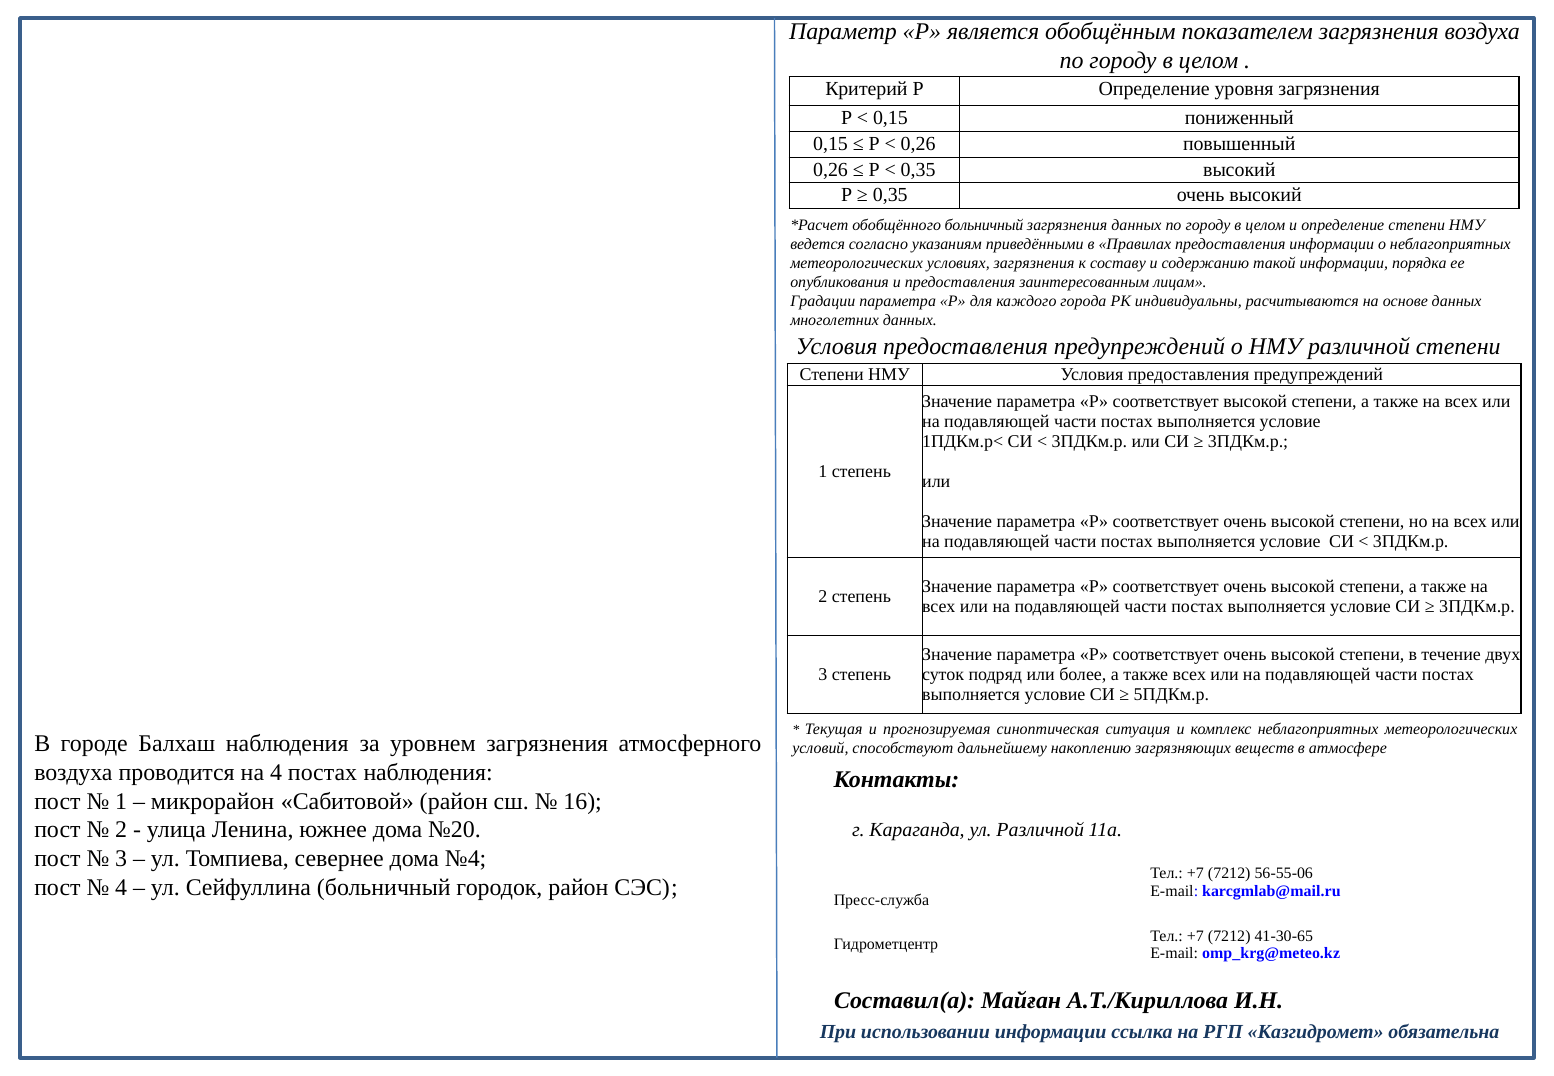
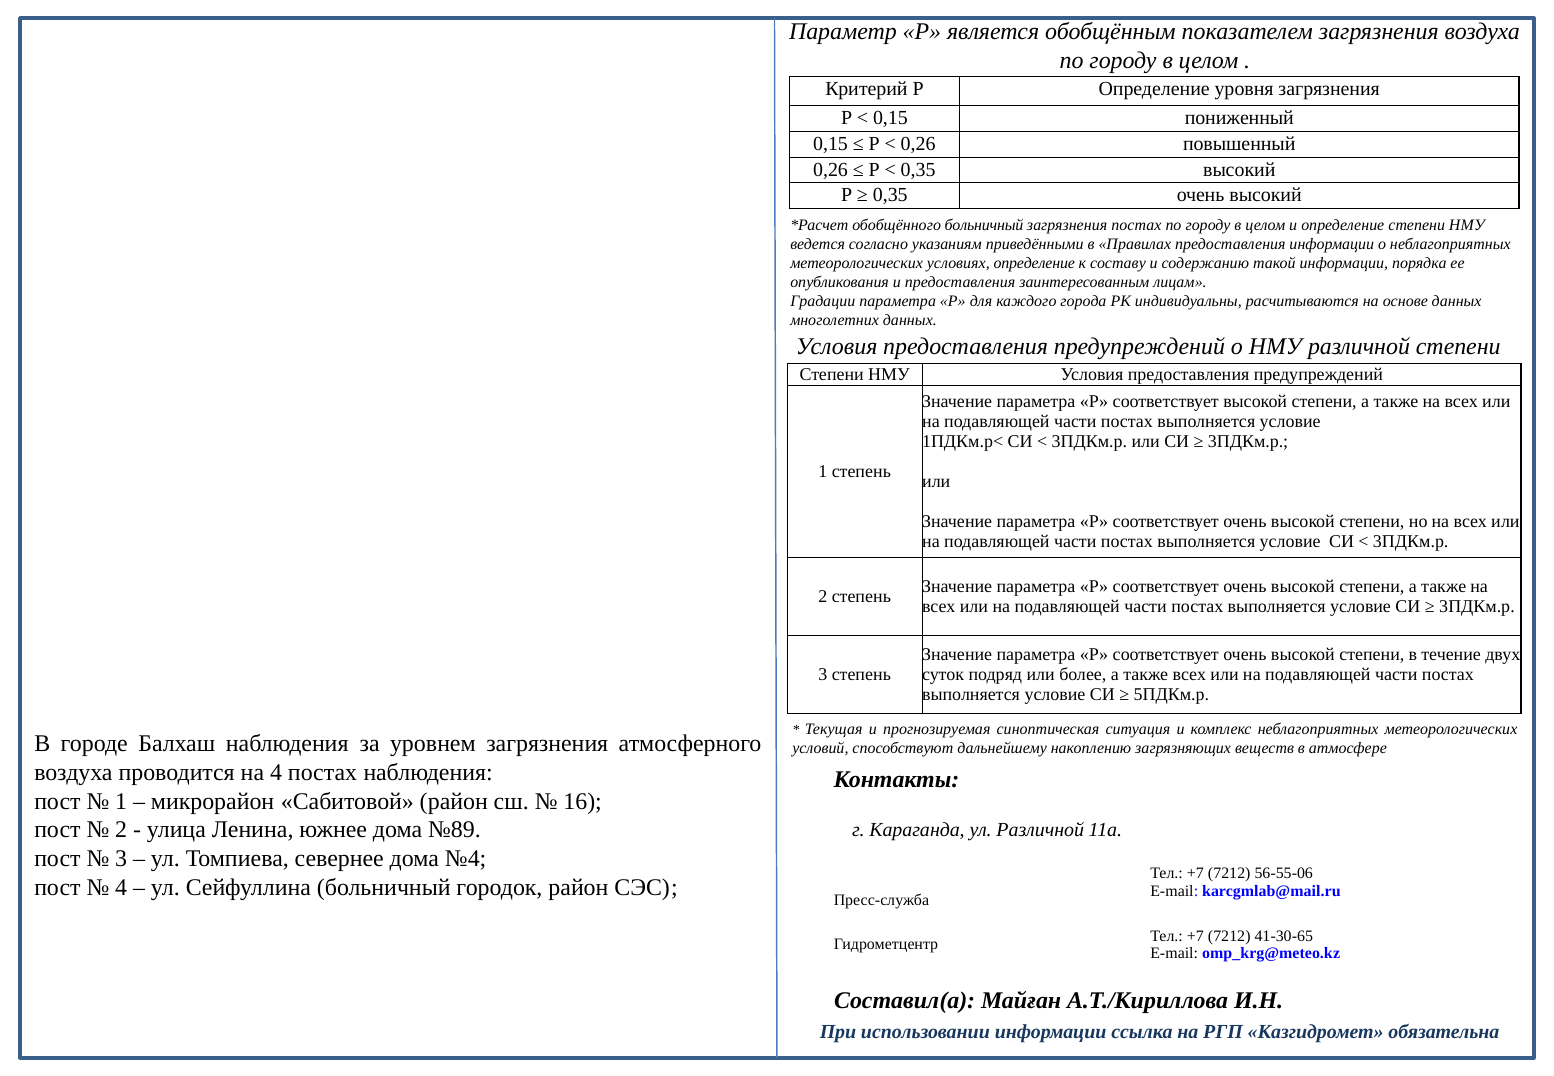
загрязнения данных: данных -> постах (1136, 225)
условиях загрязнения: загрязнения -> определение (1034, 263)
№20: №20 -> №89 (454, 830)
